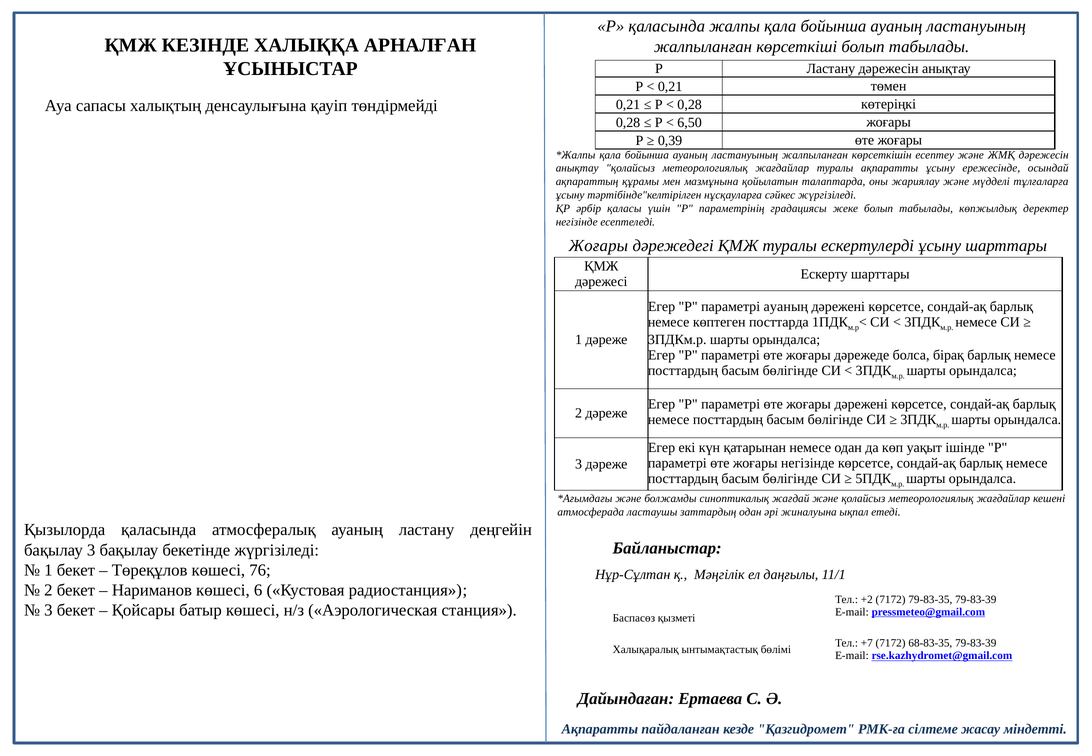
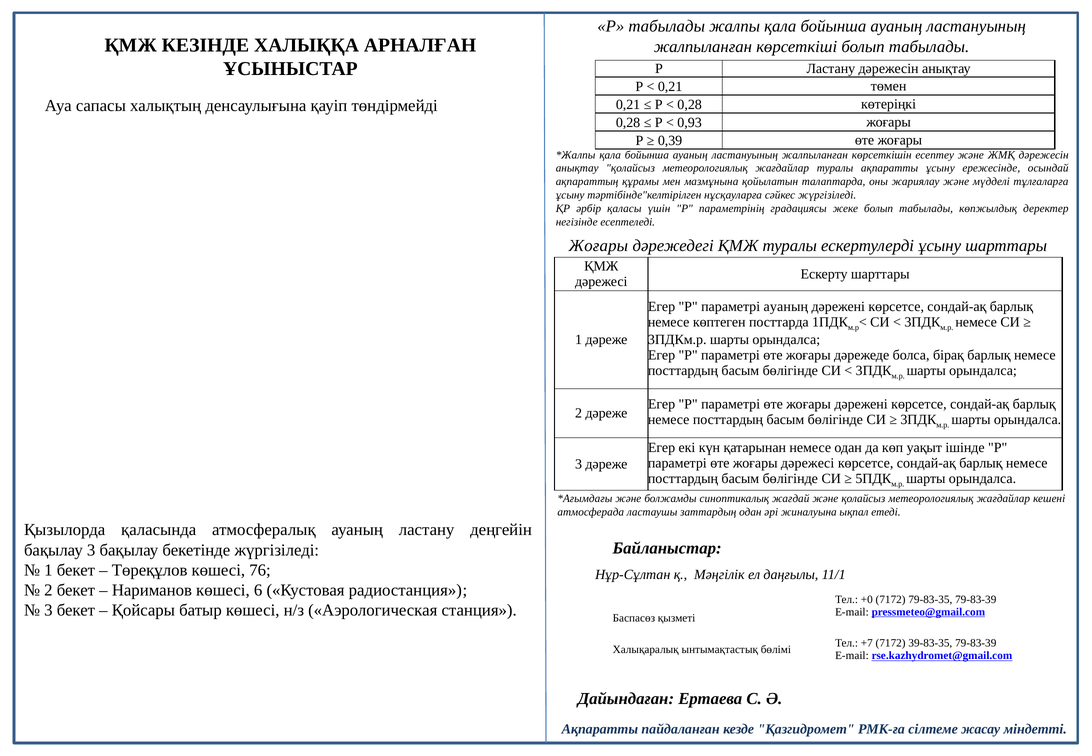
Р қаласында: қаласында -> табылады (667, 26)
6,50: 6,50 -> 0,93 (690, 123)
жоғары негізінде: негізінде -> дәрежесі (808, 463)
+2: +2 -> +0 (867, 600)
68-83-35: 68-83-35 -> 39-83-35 (930, 643)
